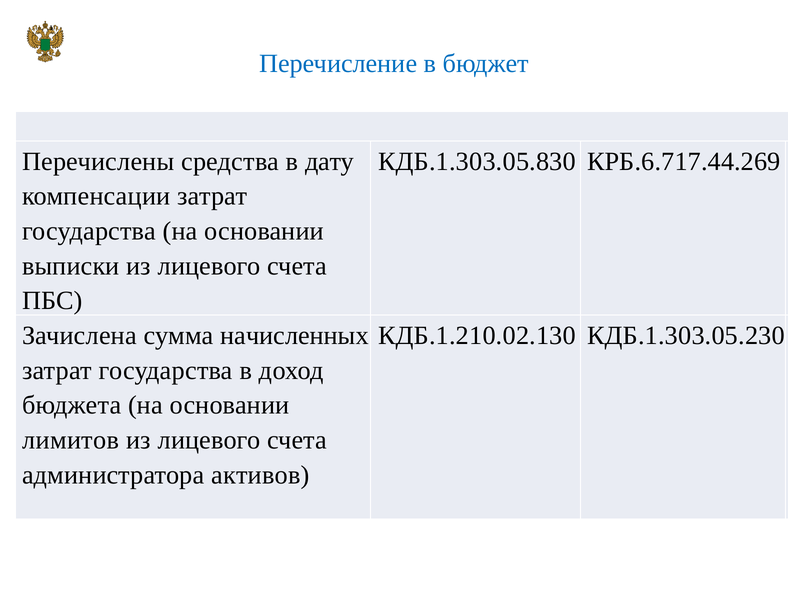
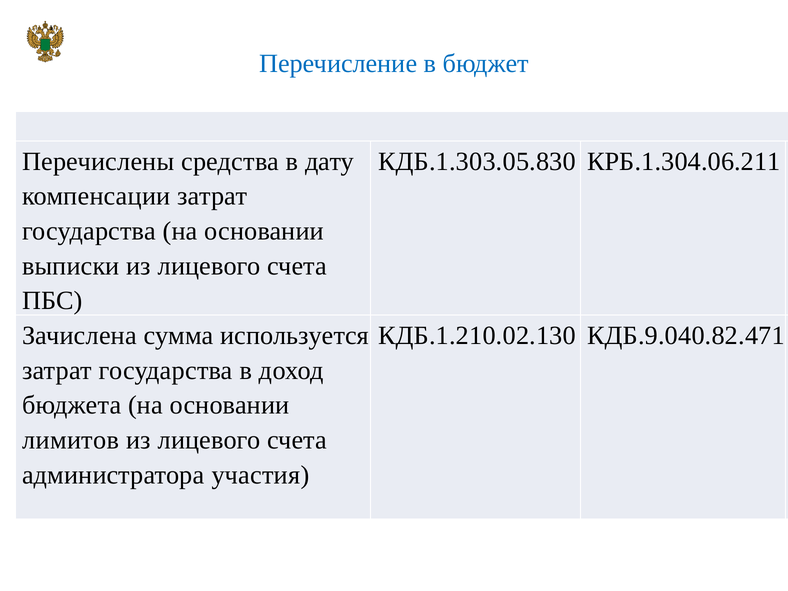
КРБ.6.717.44.269: КРБ.6.717.44.269 -> КРБ.1.304.06.211 (684, 161)
начисленных: начисленных -> используется (295, 336)
КДБ.1.303.05.230: КДБ.1.303.05.230 -> КДБ.9.040.82.471 (686, 336)
активов: активов -> участия (260, 475)
